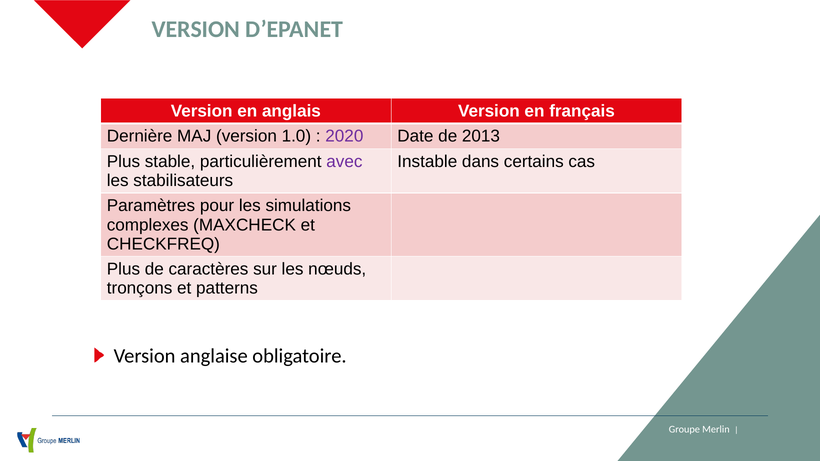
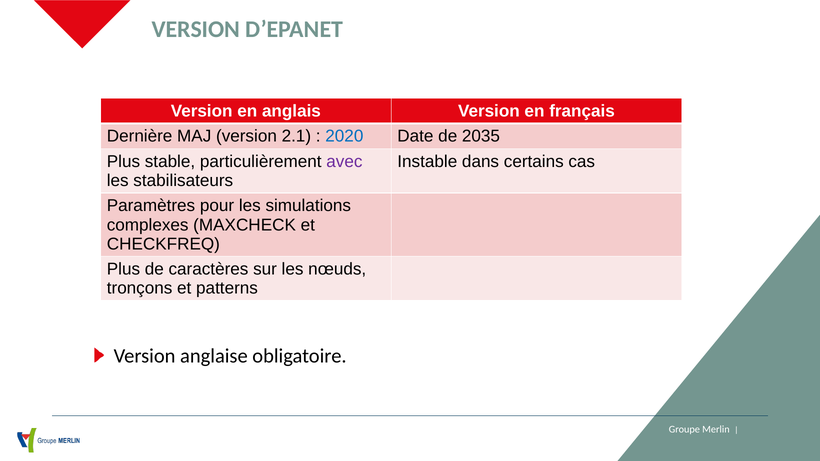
1.0: 1.0 -> 2.1 (296, 136)
2020 colour: purple -> blue (344, 136)
2013: 2013 -> 2035 (481, 136)
